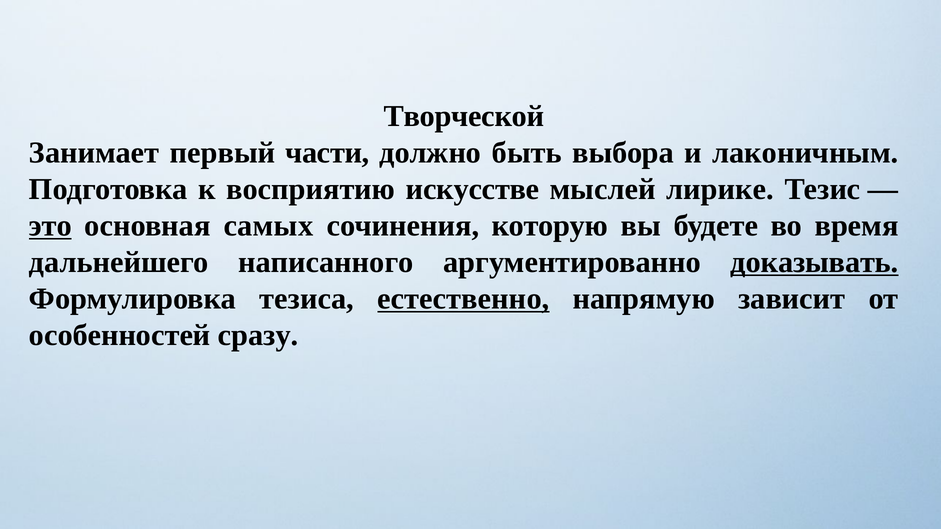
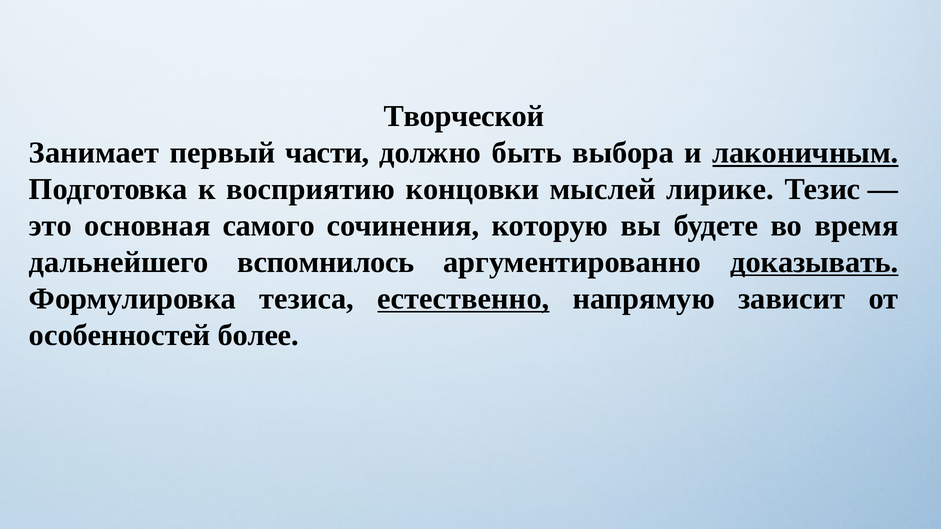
лаконичным underline: none -> present (805, 153)
искусстве: искусстве -> концовки (473, 189)
это underline: present -> none (50, 226)
самых: самых -> самого (269, 226)
написанного: написанного -> вспомнилось (326, 262)
сразу: сразу -> более (258, 335)
